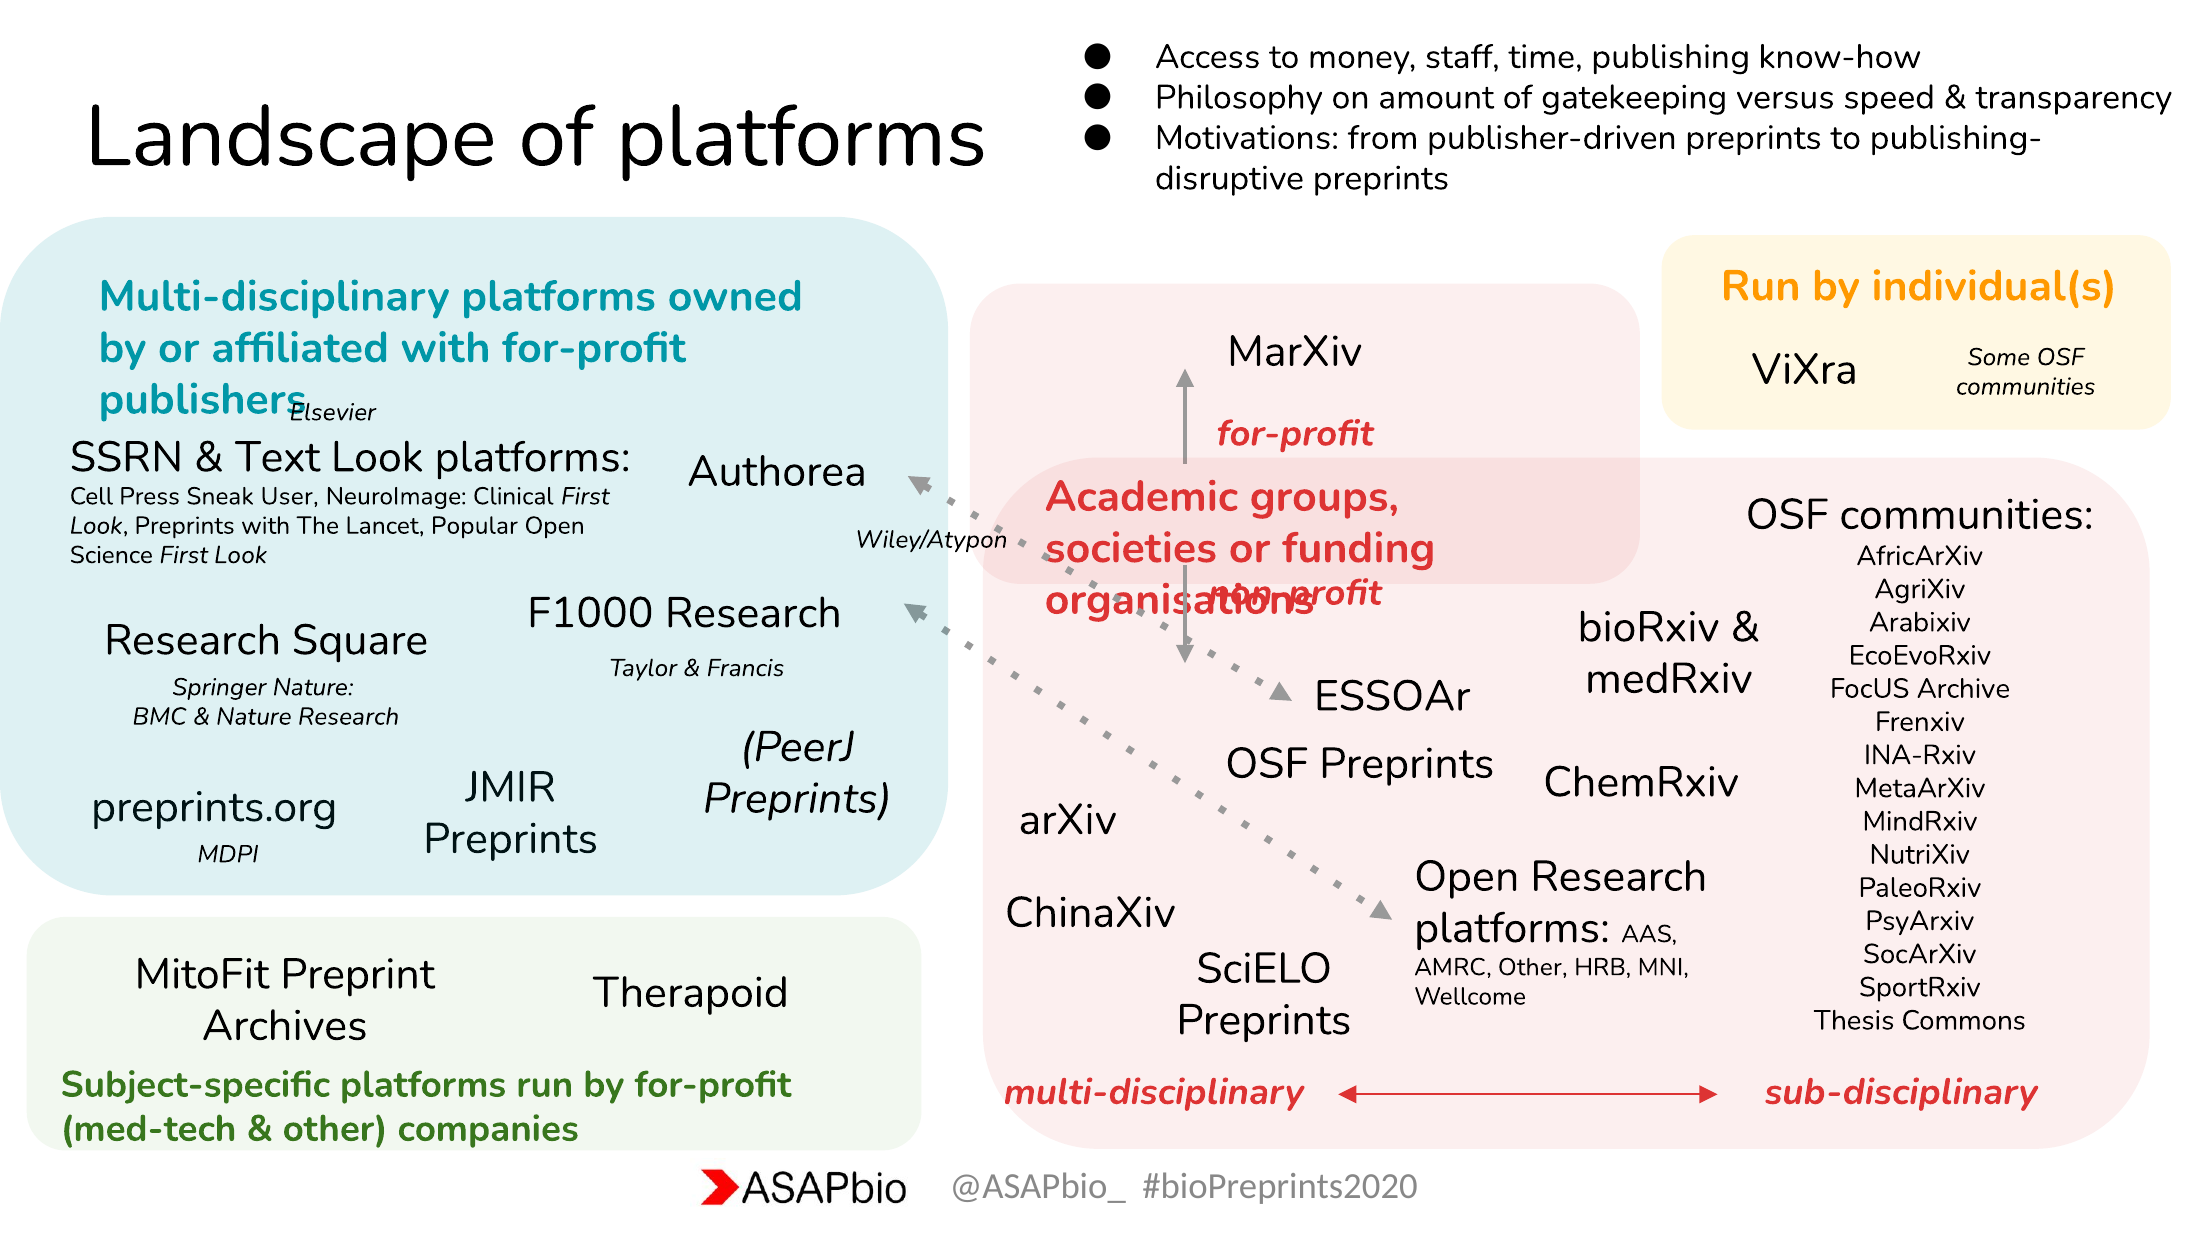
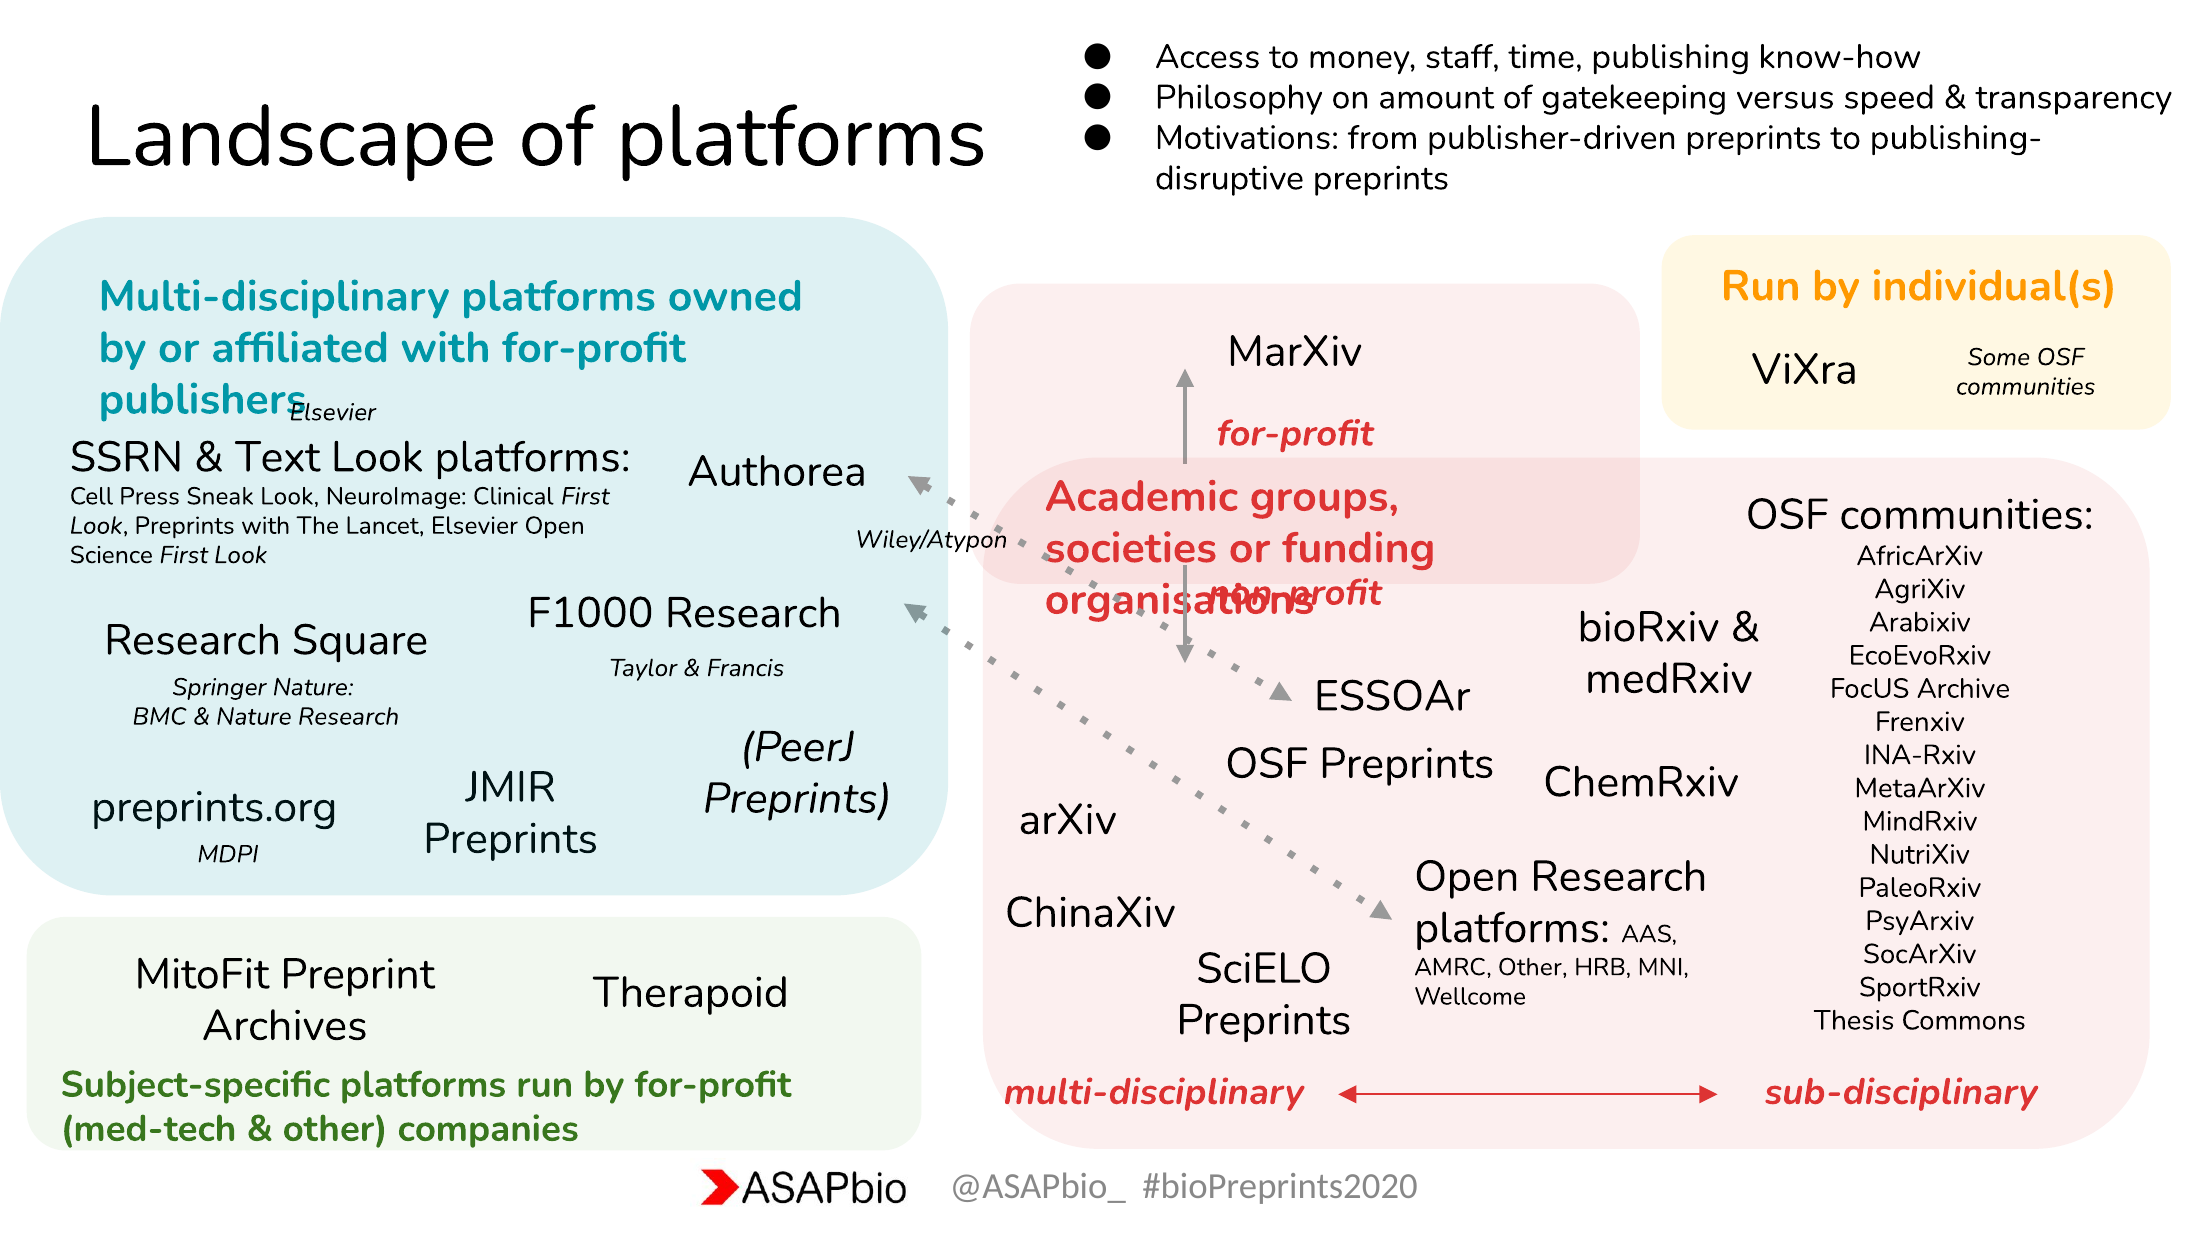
Sneak User: User -> Look (290, 496)
Lancet Popular: Popular -> Elsevier (474, 526)
